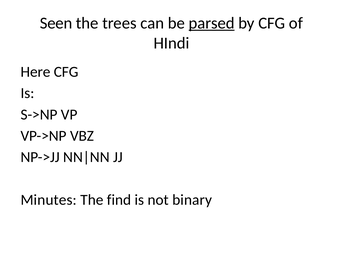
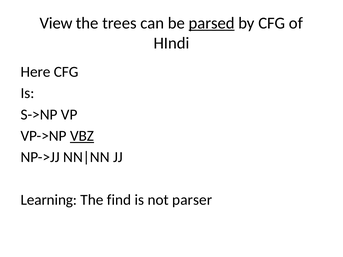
Seen: Seen -> View (56, 23)
VBZ underline: none -> present (82, 136)
Minutes: Minutes -> Learning (49, 200)
binary: binary -> parser (192, 200)
